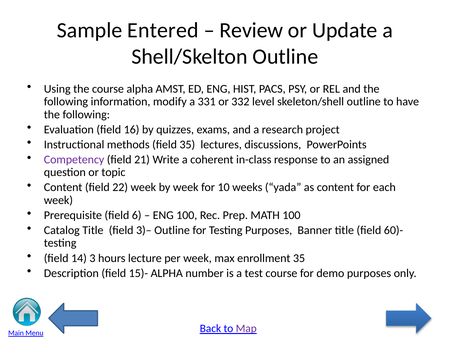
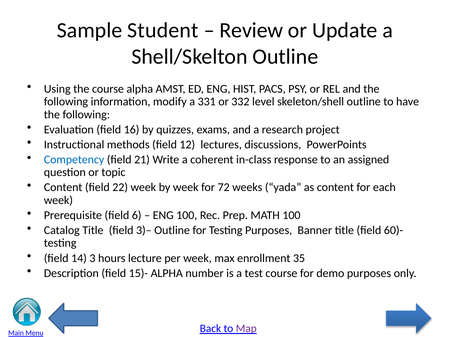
Entered: Entered -> Student (163, 30)
field 35: 35 -> 12 (187, 145)
Competency colour: purple -> blue (74, 160)
10: 10 -> 72 (224, 188)
